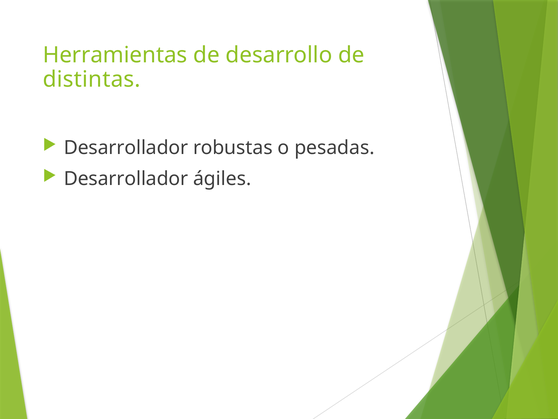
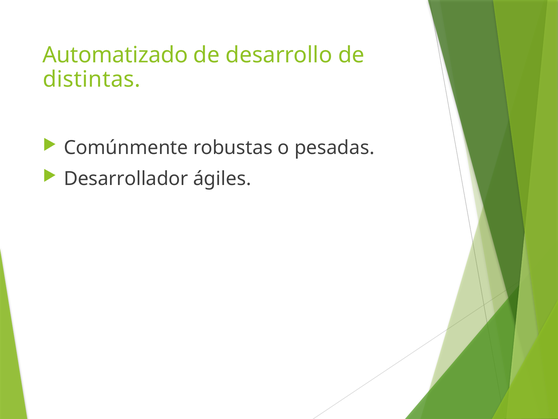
Herramientas: Herramientas -> Automatizado (115, 55)
Desarrollador: Desarrollador -> Comúnmente (126, 148)
